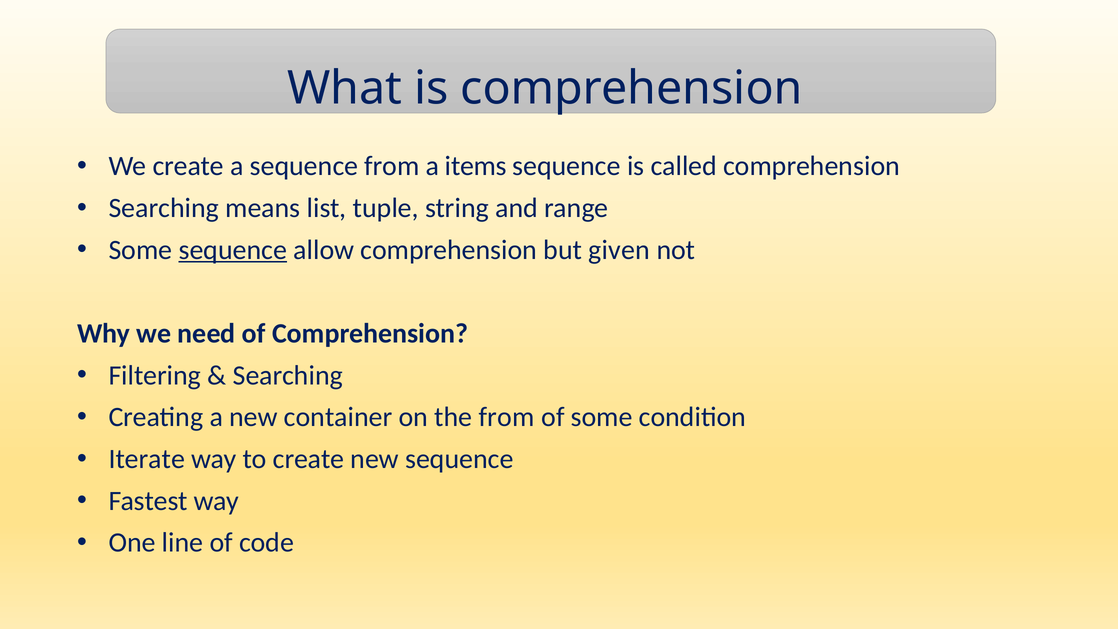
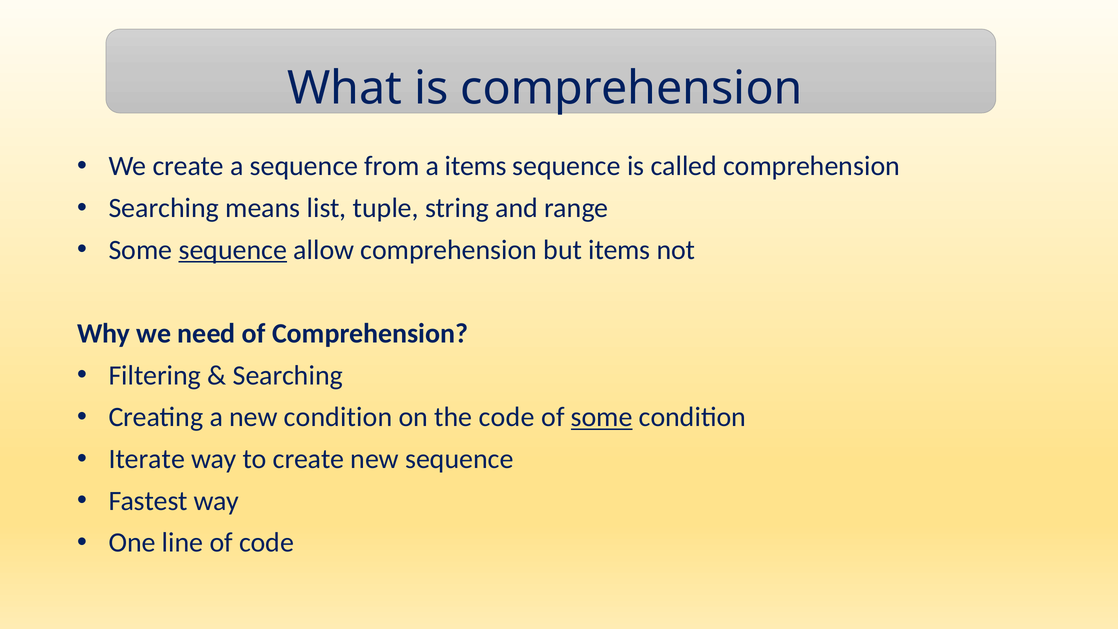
but given: given -> items (619, 250)
new container: container -> condition (338, 417)
the from: from -> code (507, 417)
some underline: none -> present (602, 417)
